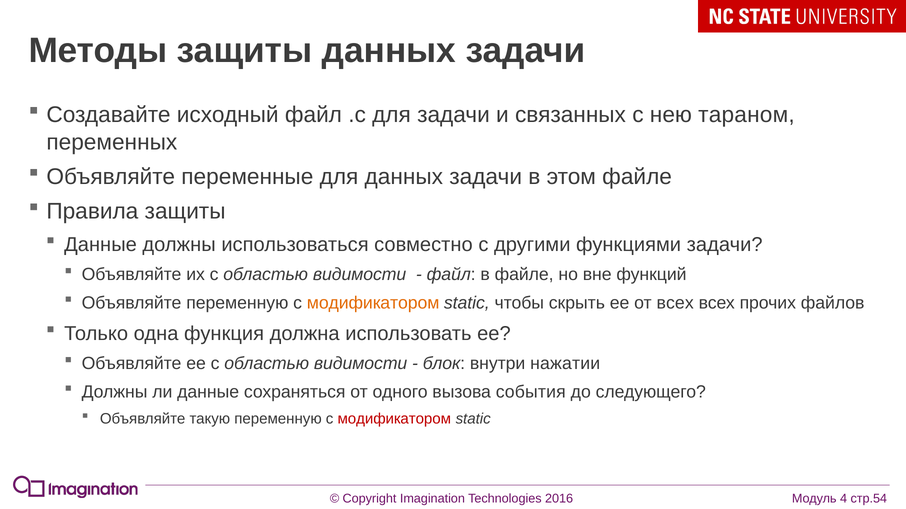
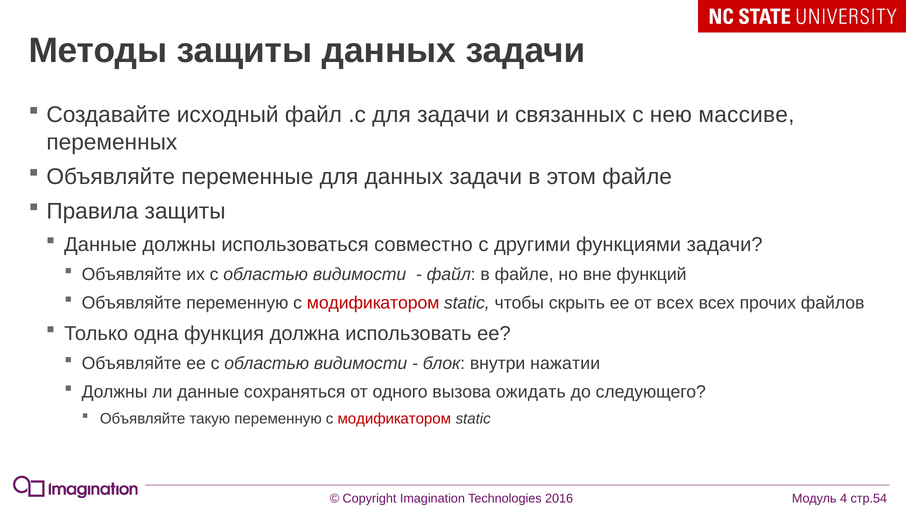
тараном: тараном -> массиве (746, 115)
модификатором colour: orange -> red (373, 303)
события: события -> ожидать (531, 392)
